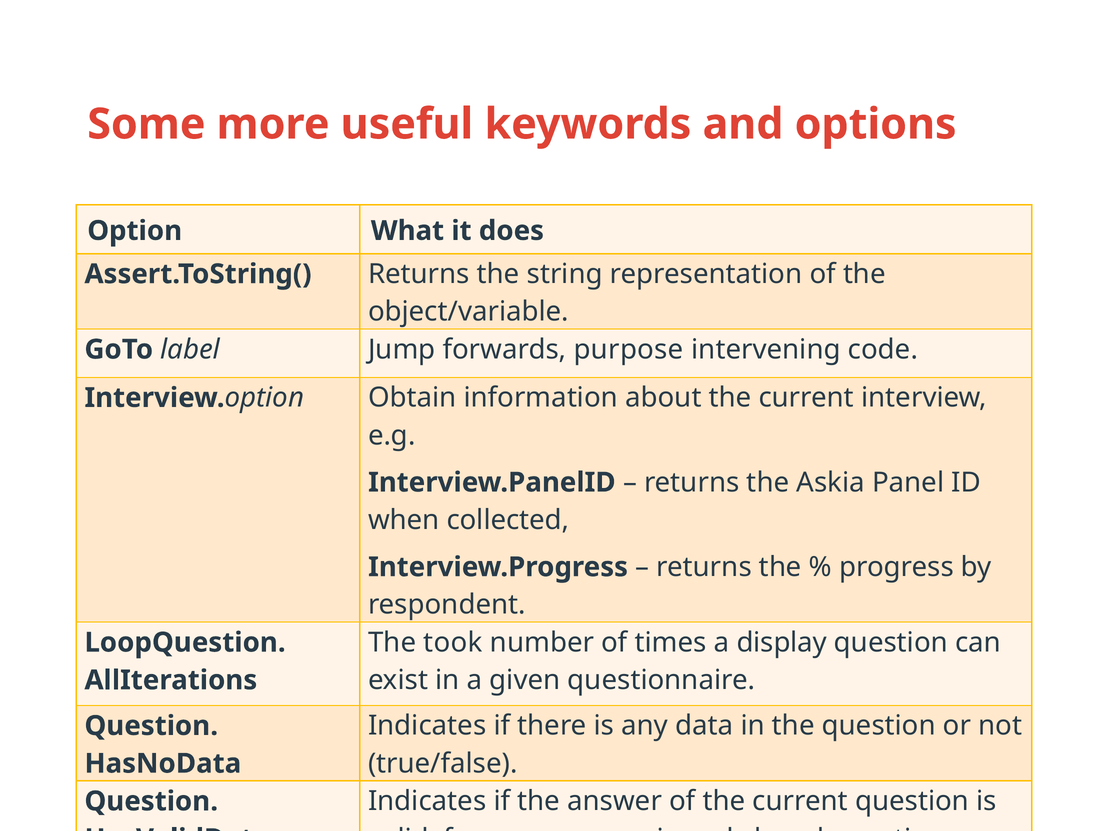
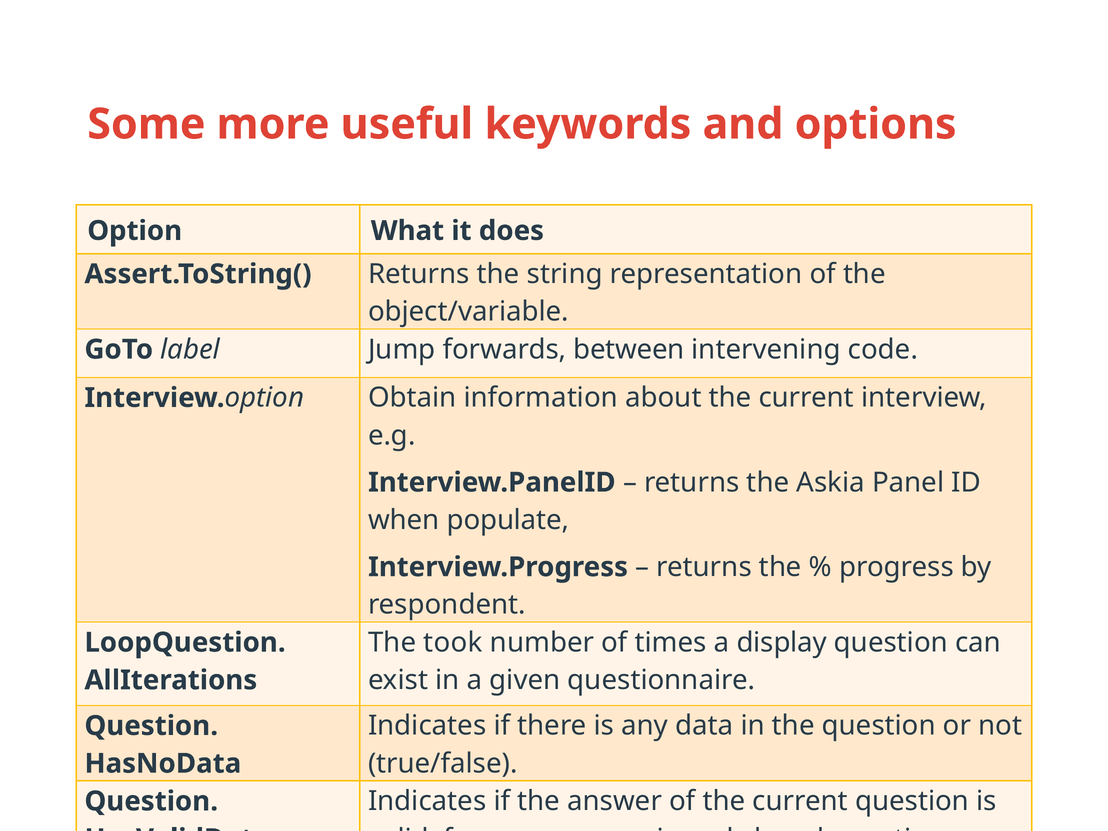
purpose: purpose -> between (629, 349)
collected: collected -> populate (508, 520)
